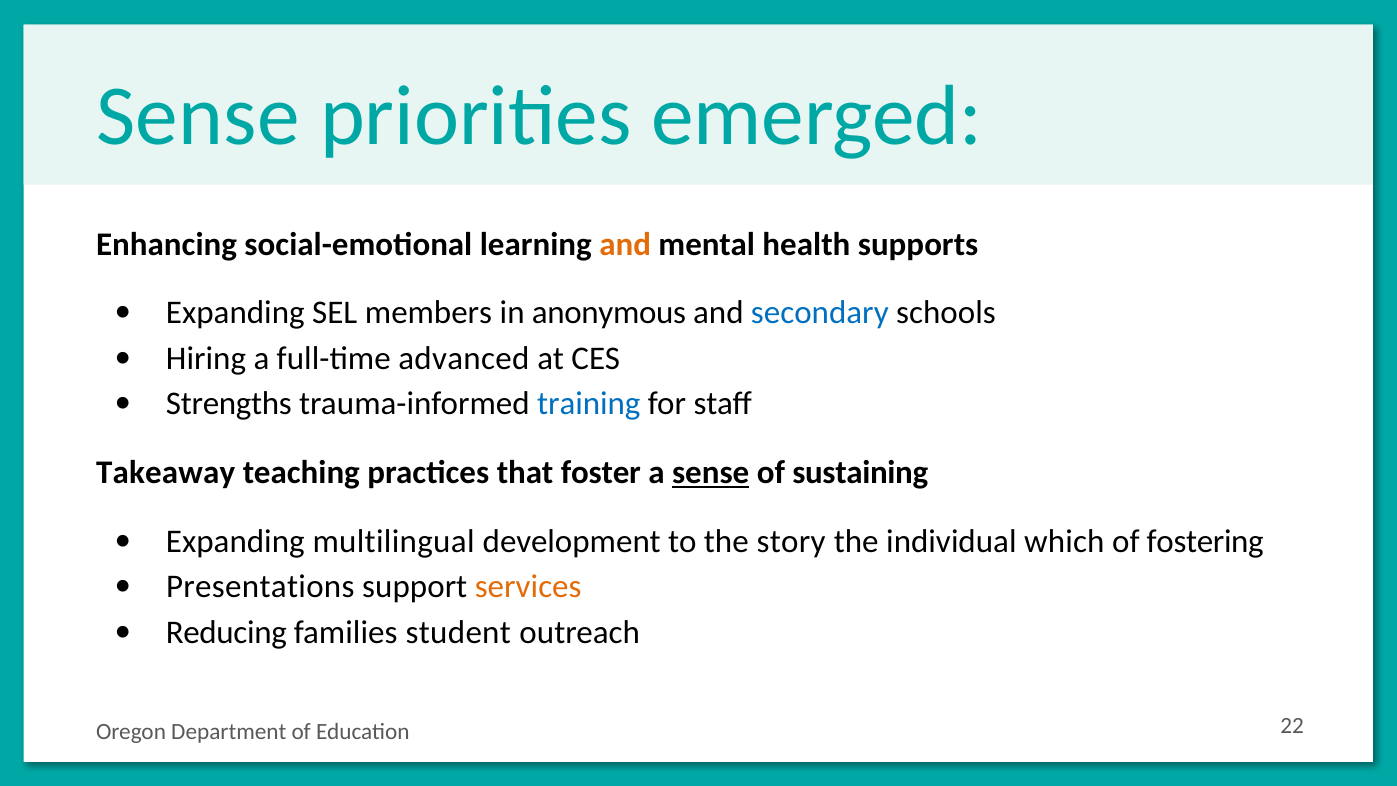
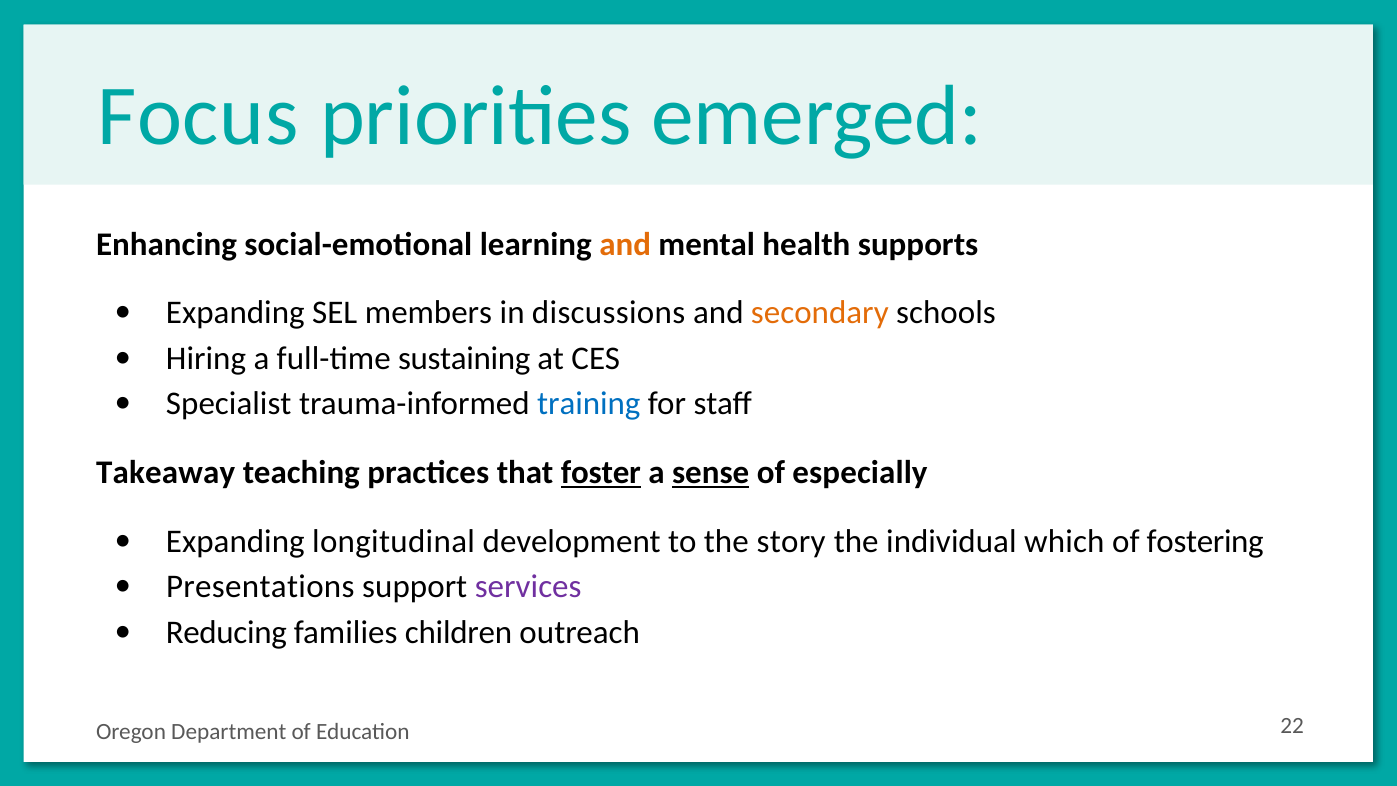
Sense: Sense -> Focus (198, 116)
anonymous: anonymous -> discussions (609, 313)
secondary colour: blue -> orange (820, 313)
advanced: advanced -> sustaining (464, 358)
Strengths: Strengths -> Specialist (229, 404)
foster underline: none -> present (601, 473)
sustaining: sustaining -> especially (860, 473)
multilingual: multilingual -> longitudinal (394, 541)
services colour: orange -> purple (528, 587)
student: student -> children (459, 632)
